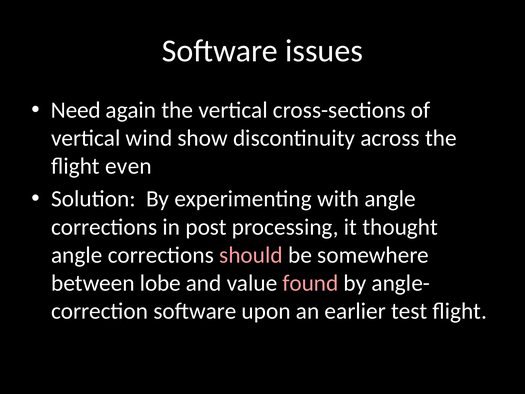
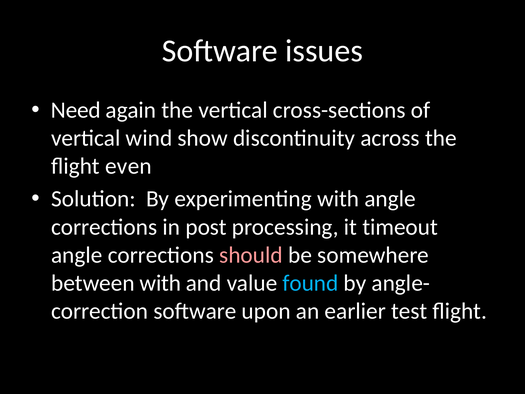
thought: thought -> timeout (400, 227)
between lobe: lobe -> with (160, 283)
found colour: pink -> light blue (310, 283)
